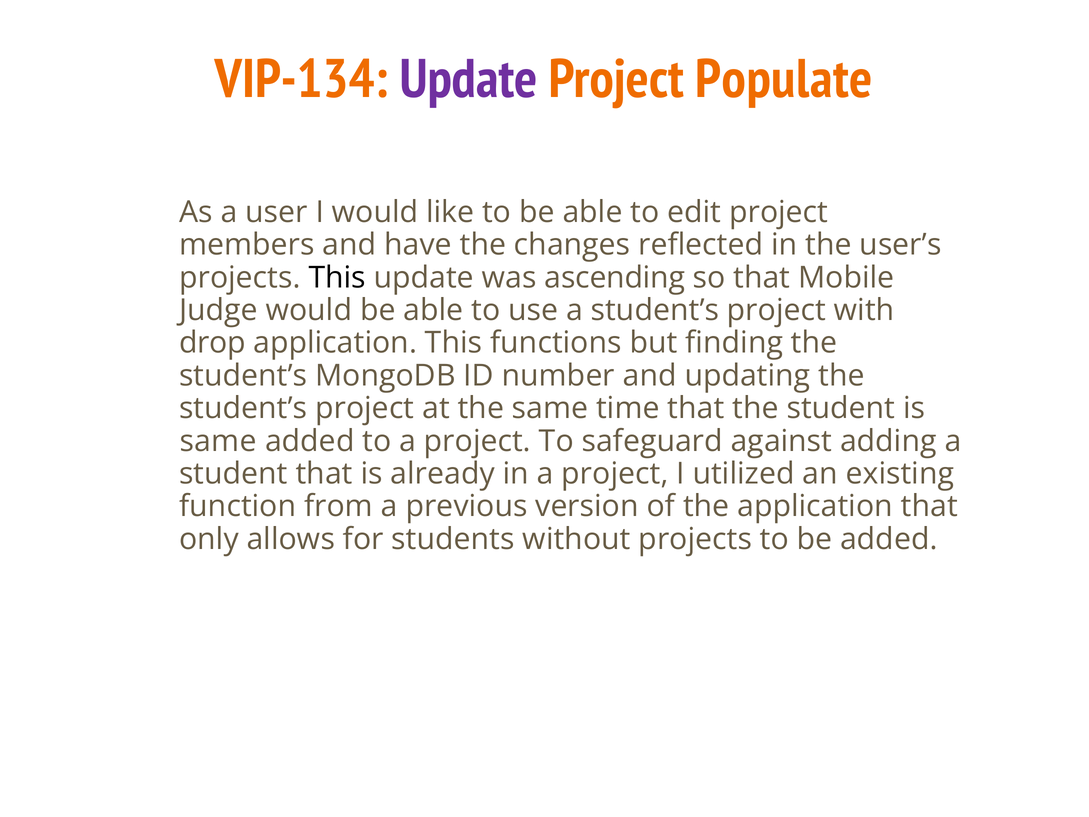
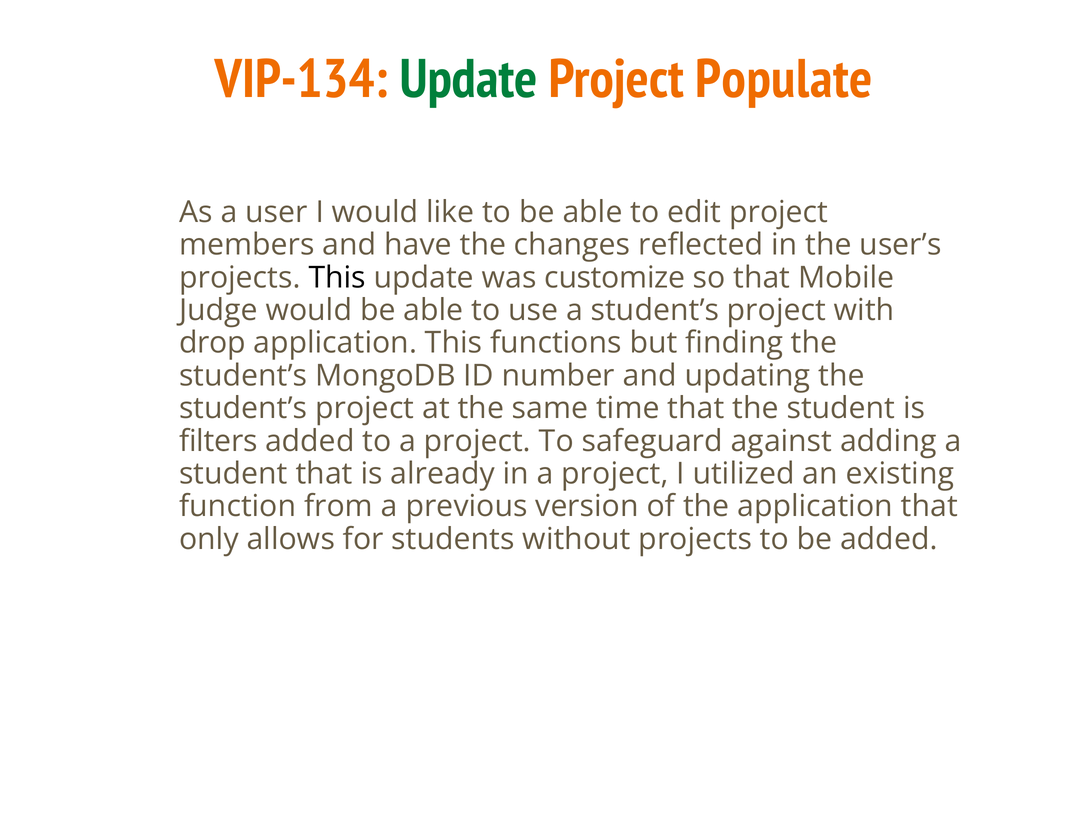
Update colour: purple -> green (469, 79)
ascending: ascending -> customize (615, 278)
same: same -> filters (218, 441)
